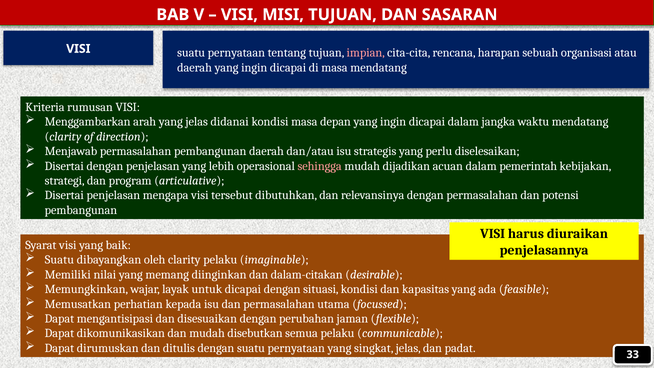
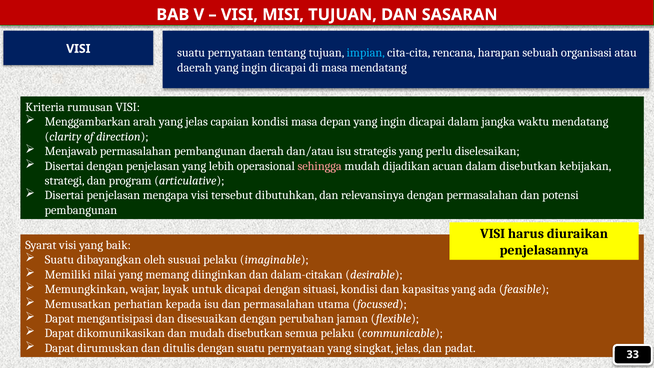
impian colour: pink -> light blue (366, 53)
didanai: didanai -> capaian (230, 122)
dalam pemerintah: pemerintah -> disebutkan (528, 166)
oleh clarity: clarity -> susuai (184, 260)
